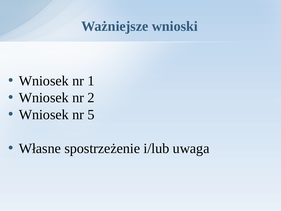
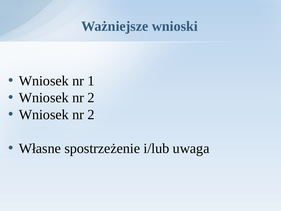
5: 5 -> 2 (91, 114)
